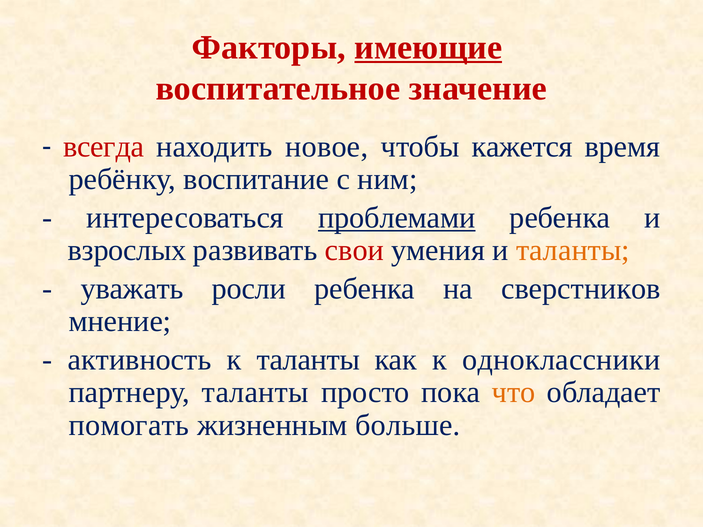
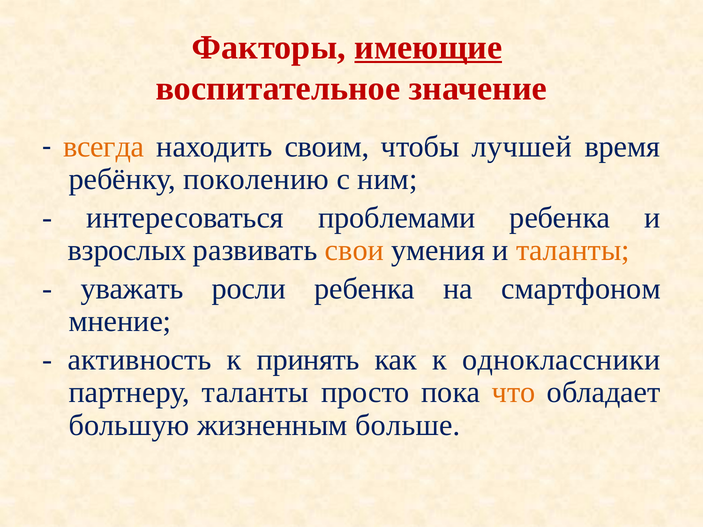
всегда colour: red -> orange (104, 147)
новое: новое -> своим (327, 147)
кажется: кажется -> лучшей (522, 147)
воспитание: воспитание -> поколению (256, 180)
проблемами underline: present -> none (397, 218)
свои colour: red -> orange (354, 251)
сверстников: сверстников -> смартфоном (581, 289)
к таланты: таланты -> принять (308, 360)
помогать: помогать -> большую (129, 425)
